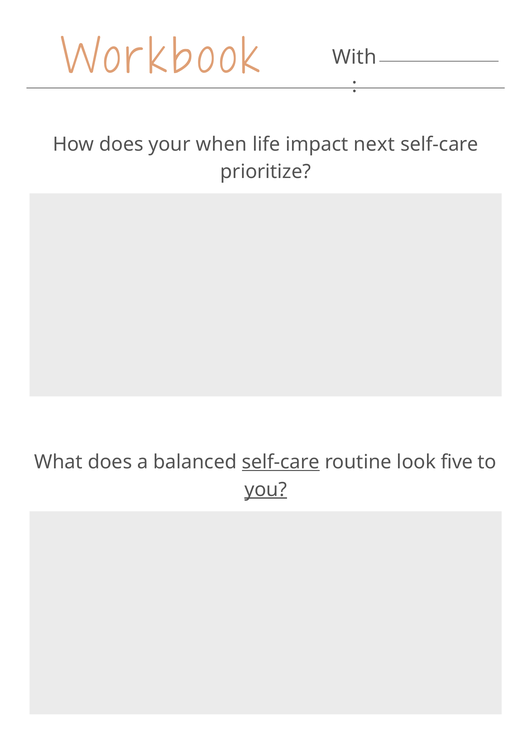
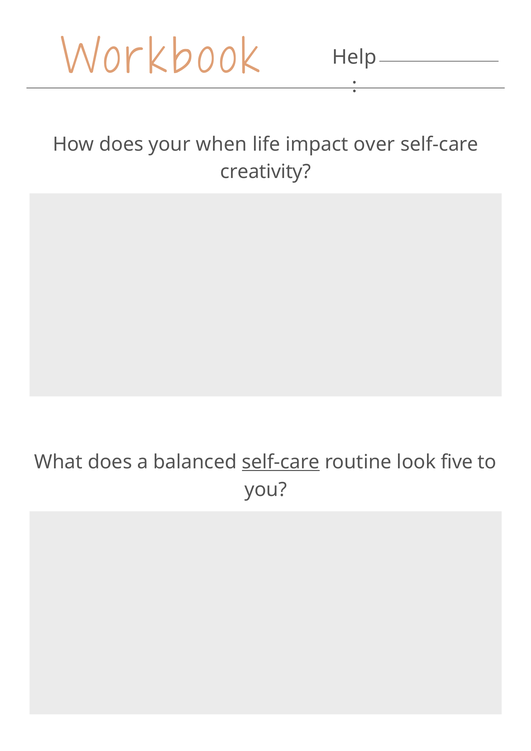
With: With -> Help (354, 57)
next: next -> over (374, 144)
prioritize: prioritize -> creativity (266, 172)
you underline: present -> none (266, 490)
